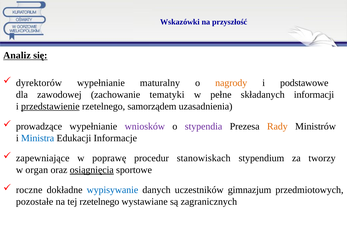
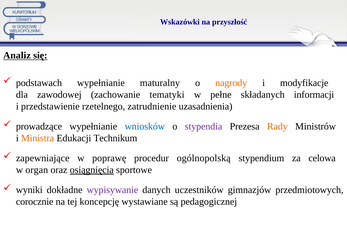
dyrektorów: dyrektorów -> podstawach (39, 83)
podstawowe: podstawowe -> modyfikacje (304, 83)
przedstawienie underline: present -> none (50, 106)
samorządem: samorządem -> zatrudnienie (152, 106)
wniosków colour: purple -> blue (145, 126)
Ministra colour: blue -> orange (38, 138)
Informacje: Informacje -> Technikum (115, 138)
stanowiskach: stanowiskach -> ogólnopolską (204, 158)
tworzy: tworzy -> celowa (322, 158)
roczne: roczne -> wyniki (29, 189)
wypisywanie colour: blue -> purple (112, 189)
gimnazjum: gimnazjum -> gimnazjów (250, 189)
pozostałe: pozostałe -> corocznie (35, 201)
tej rzetelnego: rzetelnego -> koncepcję (99, 201)
zagranicznych: zagranicznych -> pedagogicznej (209, 201)
